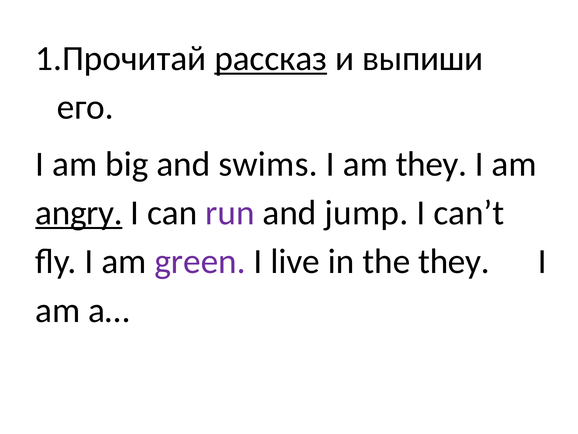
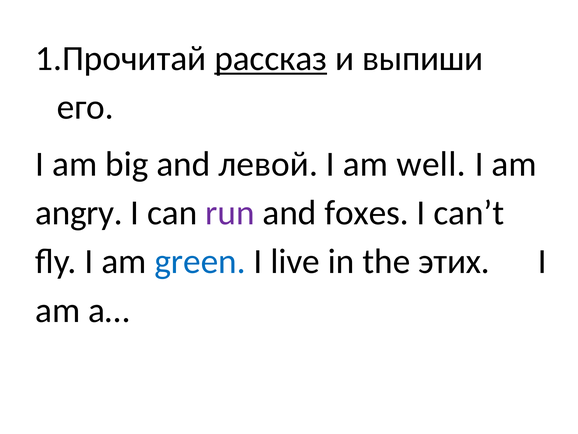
swims: swims -> левой (268, 164)
am they: they -> well (431, 164)
angry underline: present -> none (79, 213)
jump: jump -> foxes (367, 213)
green colour: purple -> blue (200, 261)
the they: they -> этих (454, 261)
